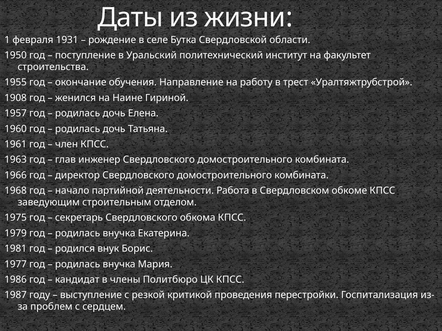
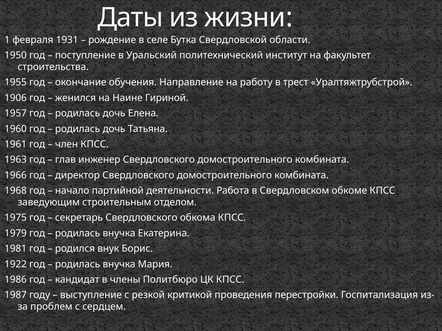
1908: 1908 -> 1906 (16, 98)
1977: 1977 -> 1922 (16, 265)
